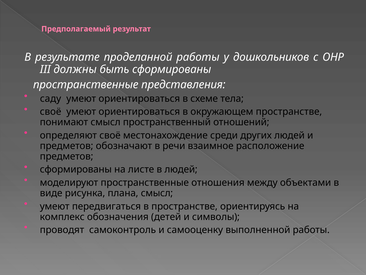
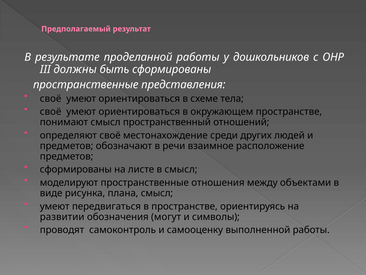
саду: саду -> своё (51, 98)
в людей: людей -> смысл (181, 169)
комплекс: комплекс -> развитии (62, 216)
детей: детей -> могут (166, 216)
